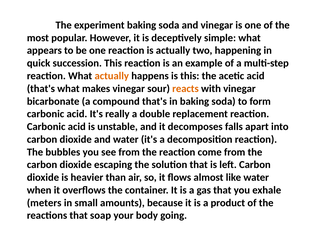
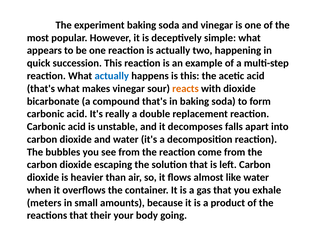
actually colour: orange -> blue (112, 76)
with vinegar: vinegar -> dioxide (239, 88)
soap: soap -> their (101, 215)
